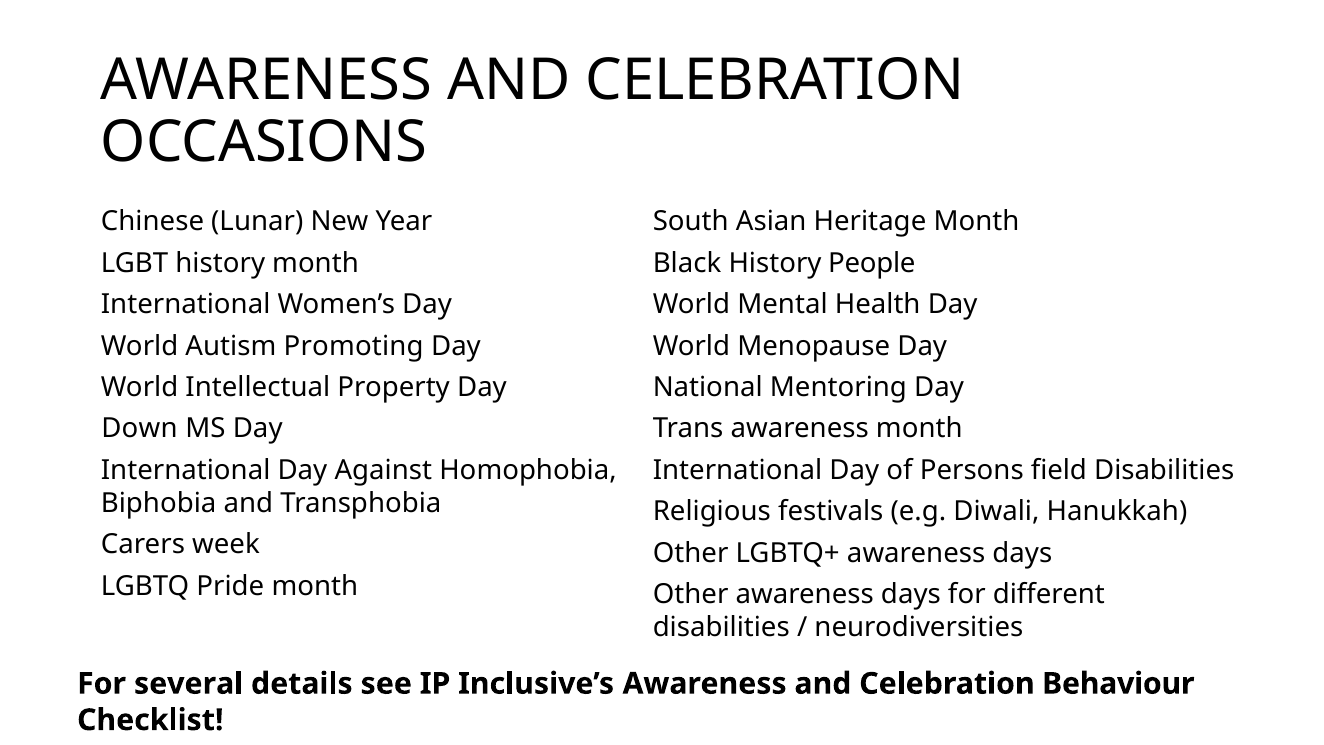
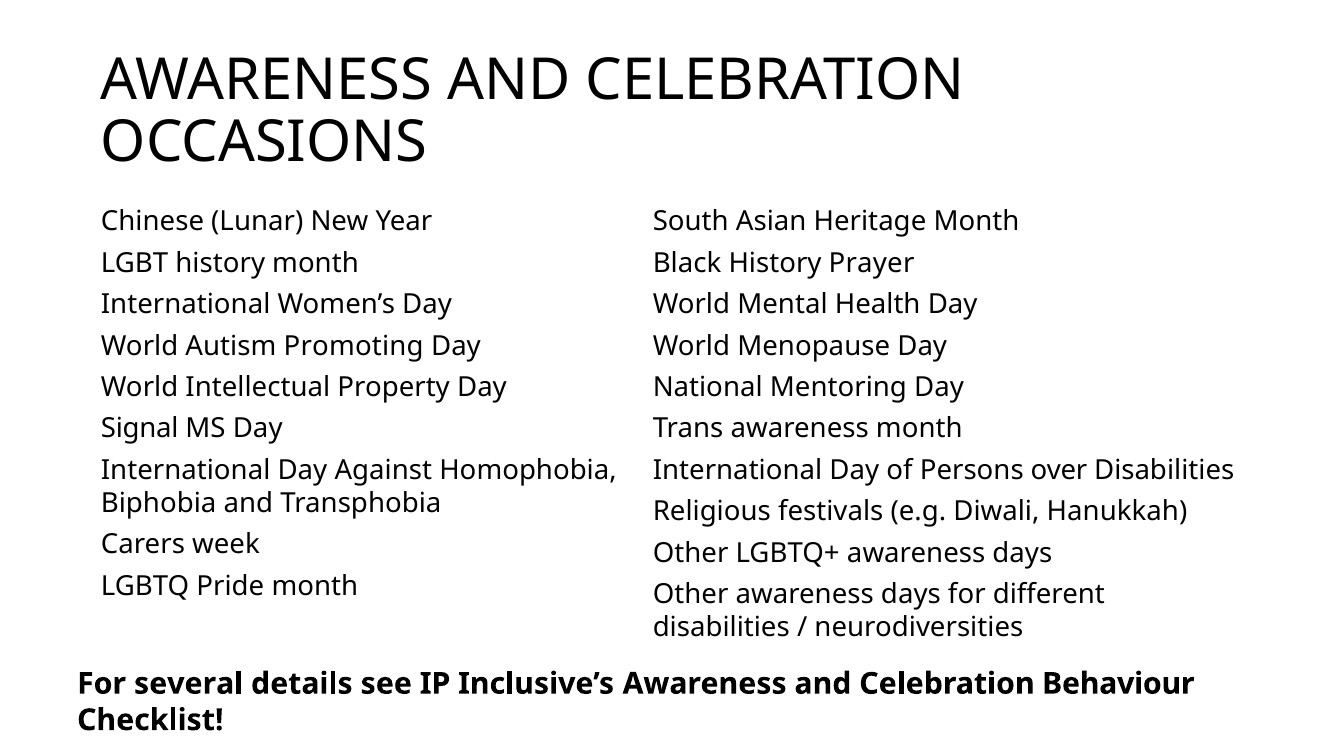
People: People -> Prayer (872, 263)
Down: Down -> Signal (140, 429)
field: field -> over (1059, 470)
